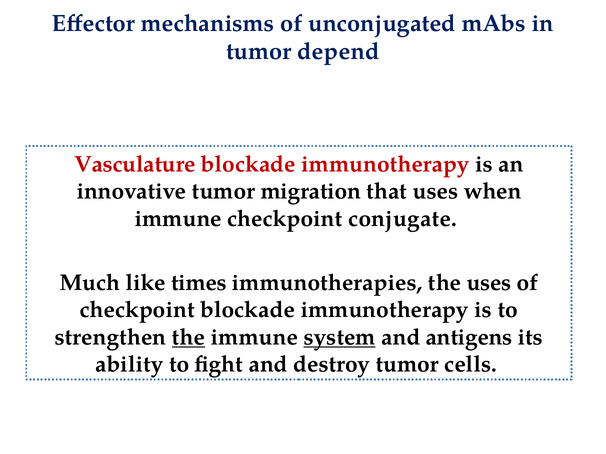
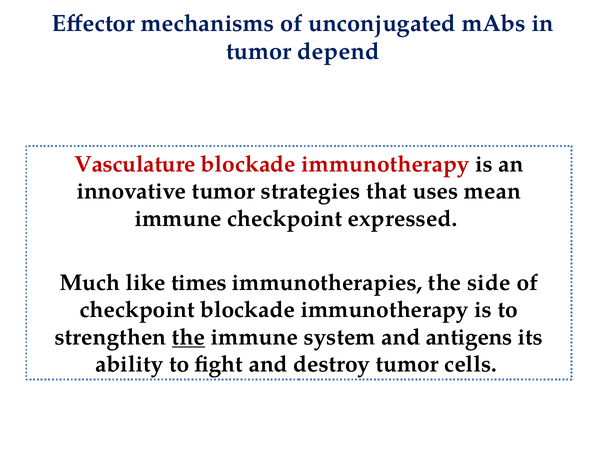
migration: migration -> strategies (311, 192)
when: when -> mean (492, 192)
conjugate: conjugate -> expressed (403, 219)
the uses: uses -> side (489, 283)
system underline: present -> none (340, 338)
